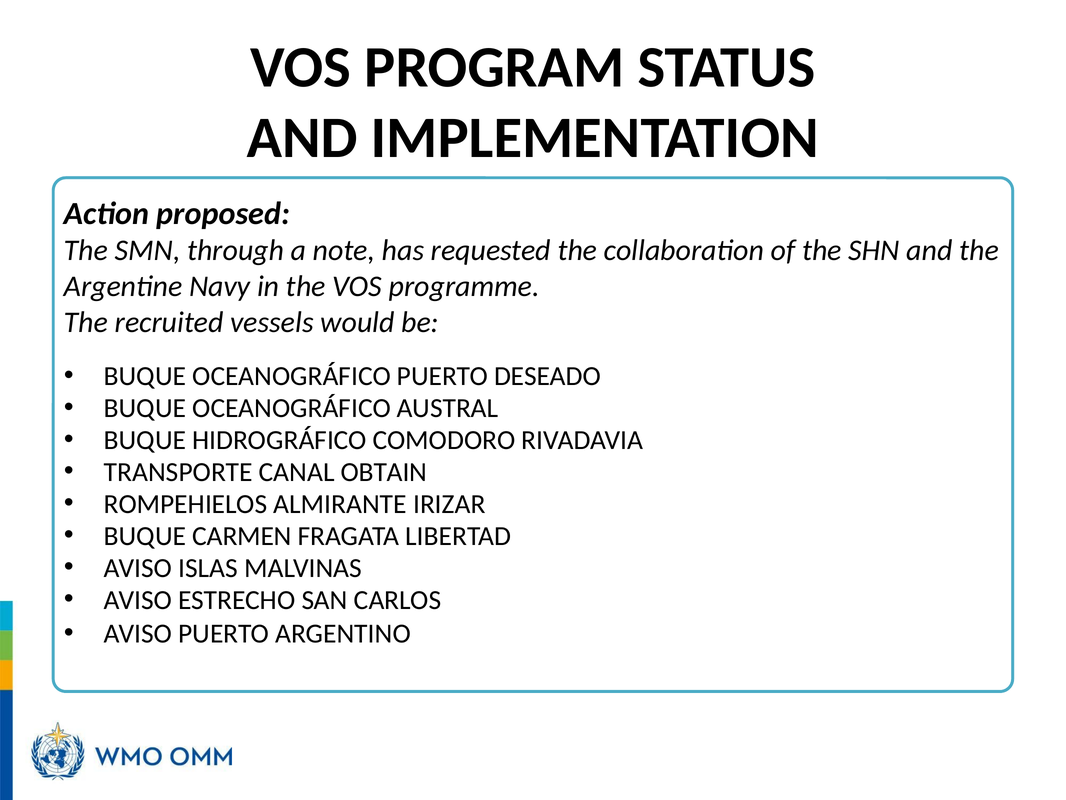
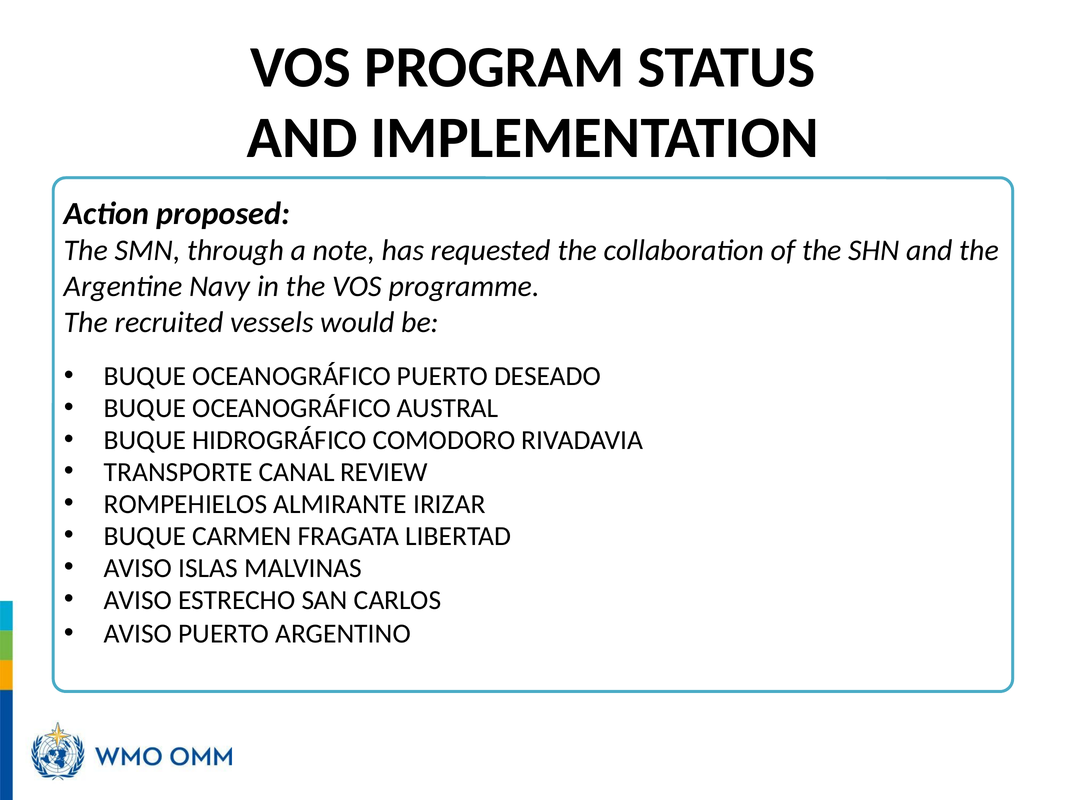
OBTAIN: OBTAIN -> REVIEW (384, 472)
